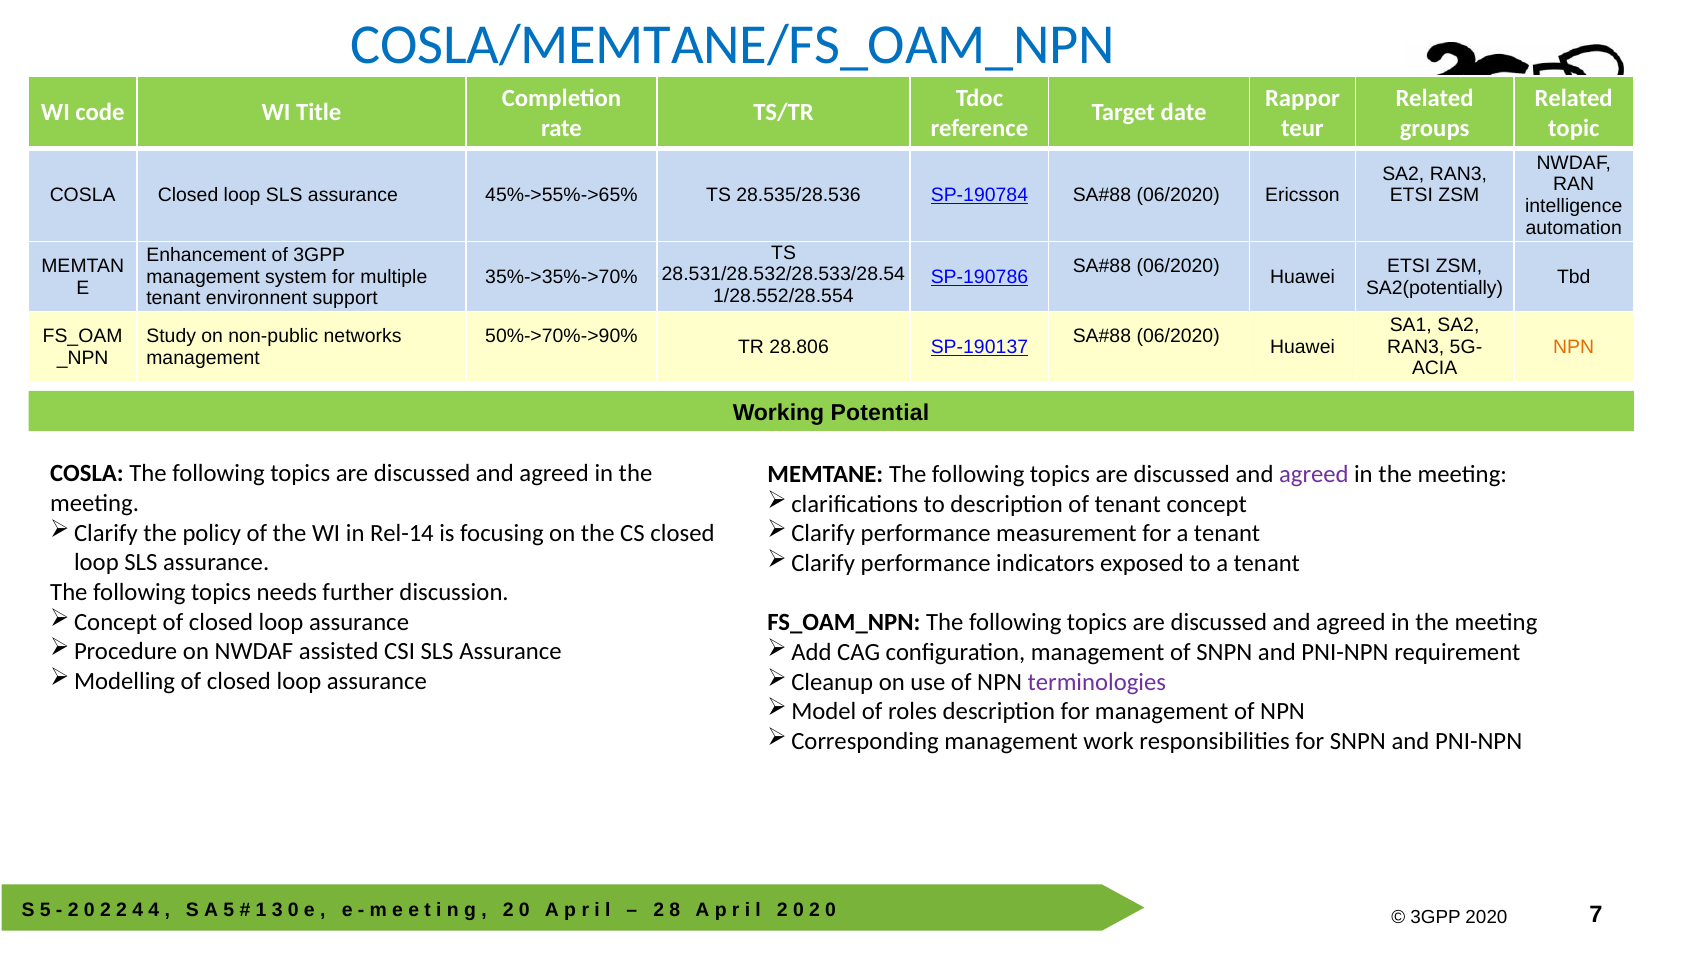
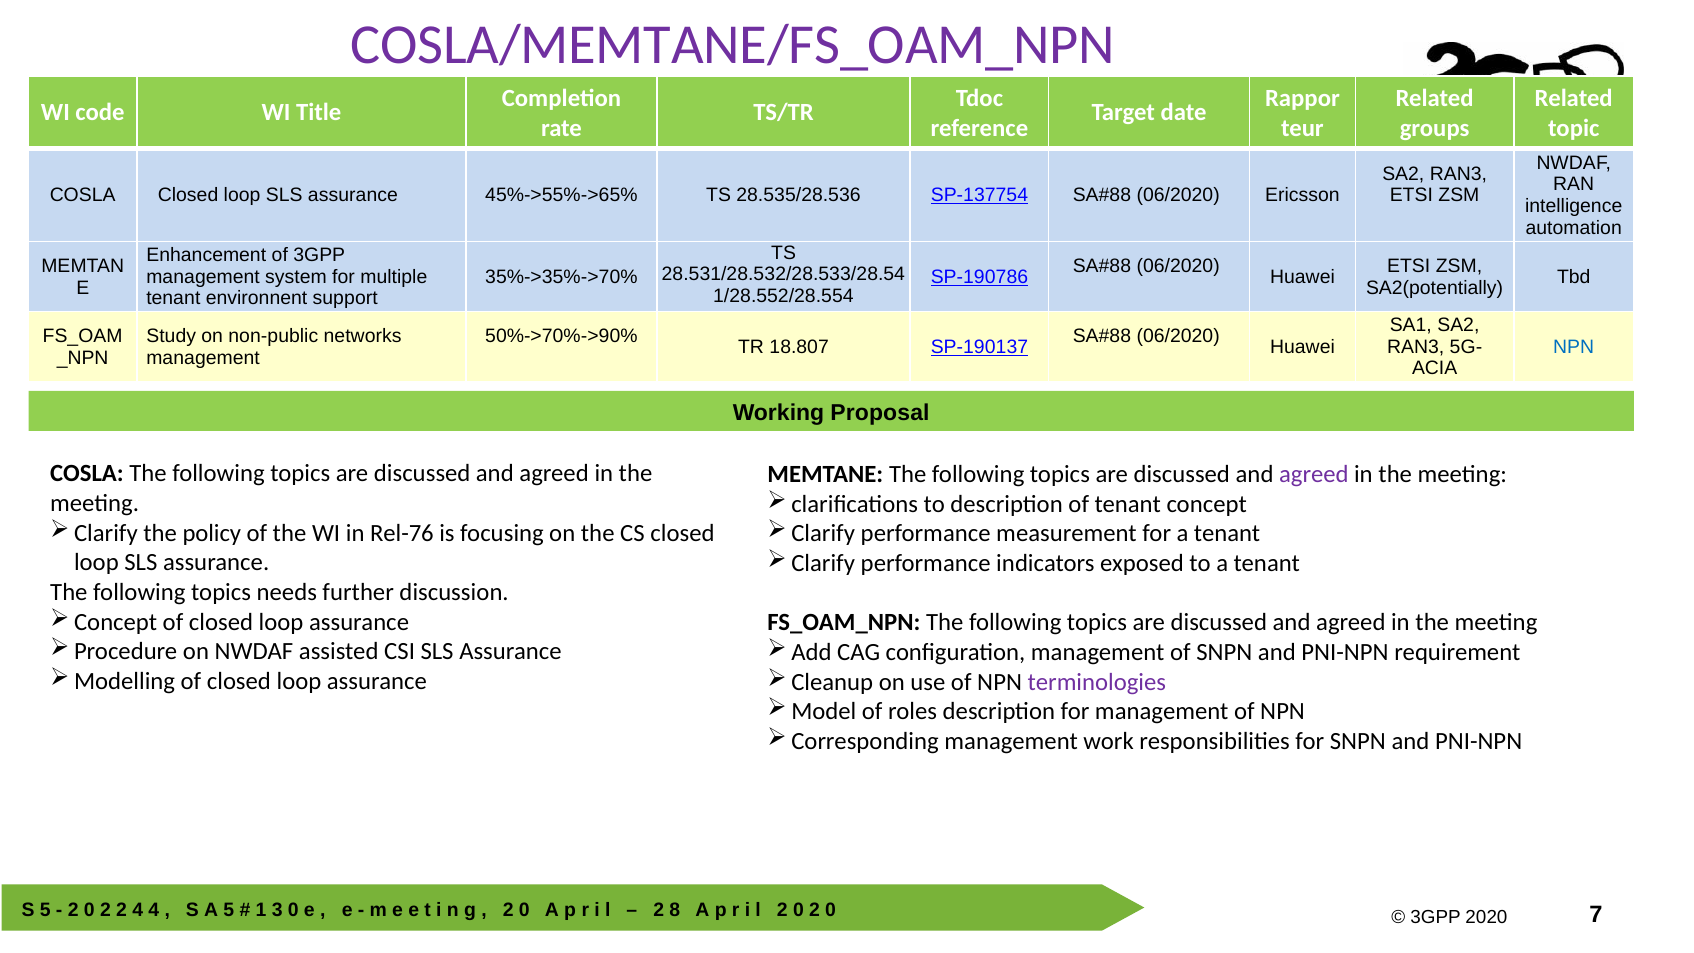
COSLA/MEMTANE/FS_OAM_NPN colour: blue -> purple (733, 45)
SP-190784: SP-190784 -> SP-137754 (979, 195)
28.806: 28.806 -> 18.807 (799, 347)
NPN colour: orange -> blue (1574, 347)
Potential: Potential -> Proposal (880, 412)
Rel-14: Rel-14 -> Rel-76 (402, 533)
